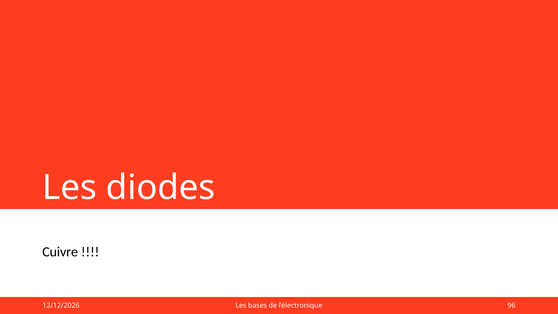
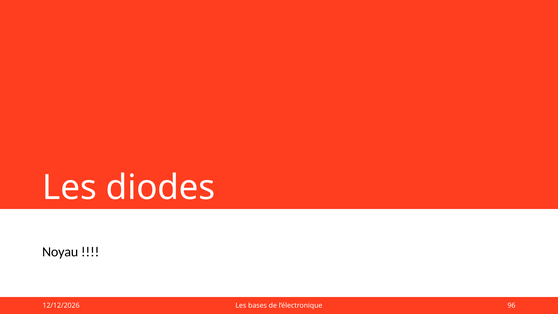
Cuivre: Cuivre -> Noyau (60, 252)
